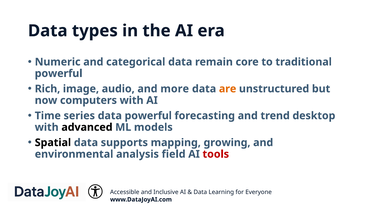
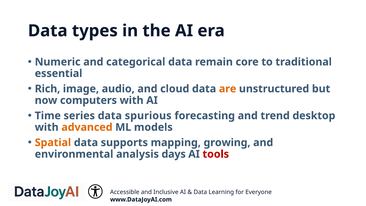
powerful: powerful -> essential (59, 73)
more: more -> cloud (175, 89)
data powerful: powerful -> spurious (148, 116)
advanced colour: black -> orange (87, 127)
Spatial colour: black -> orange (53, 143)
field: field -> days (174, 154)
